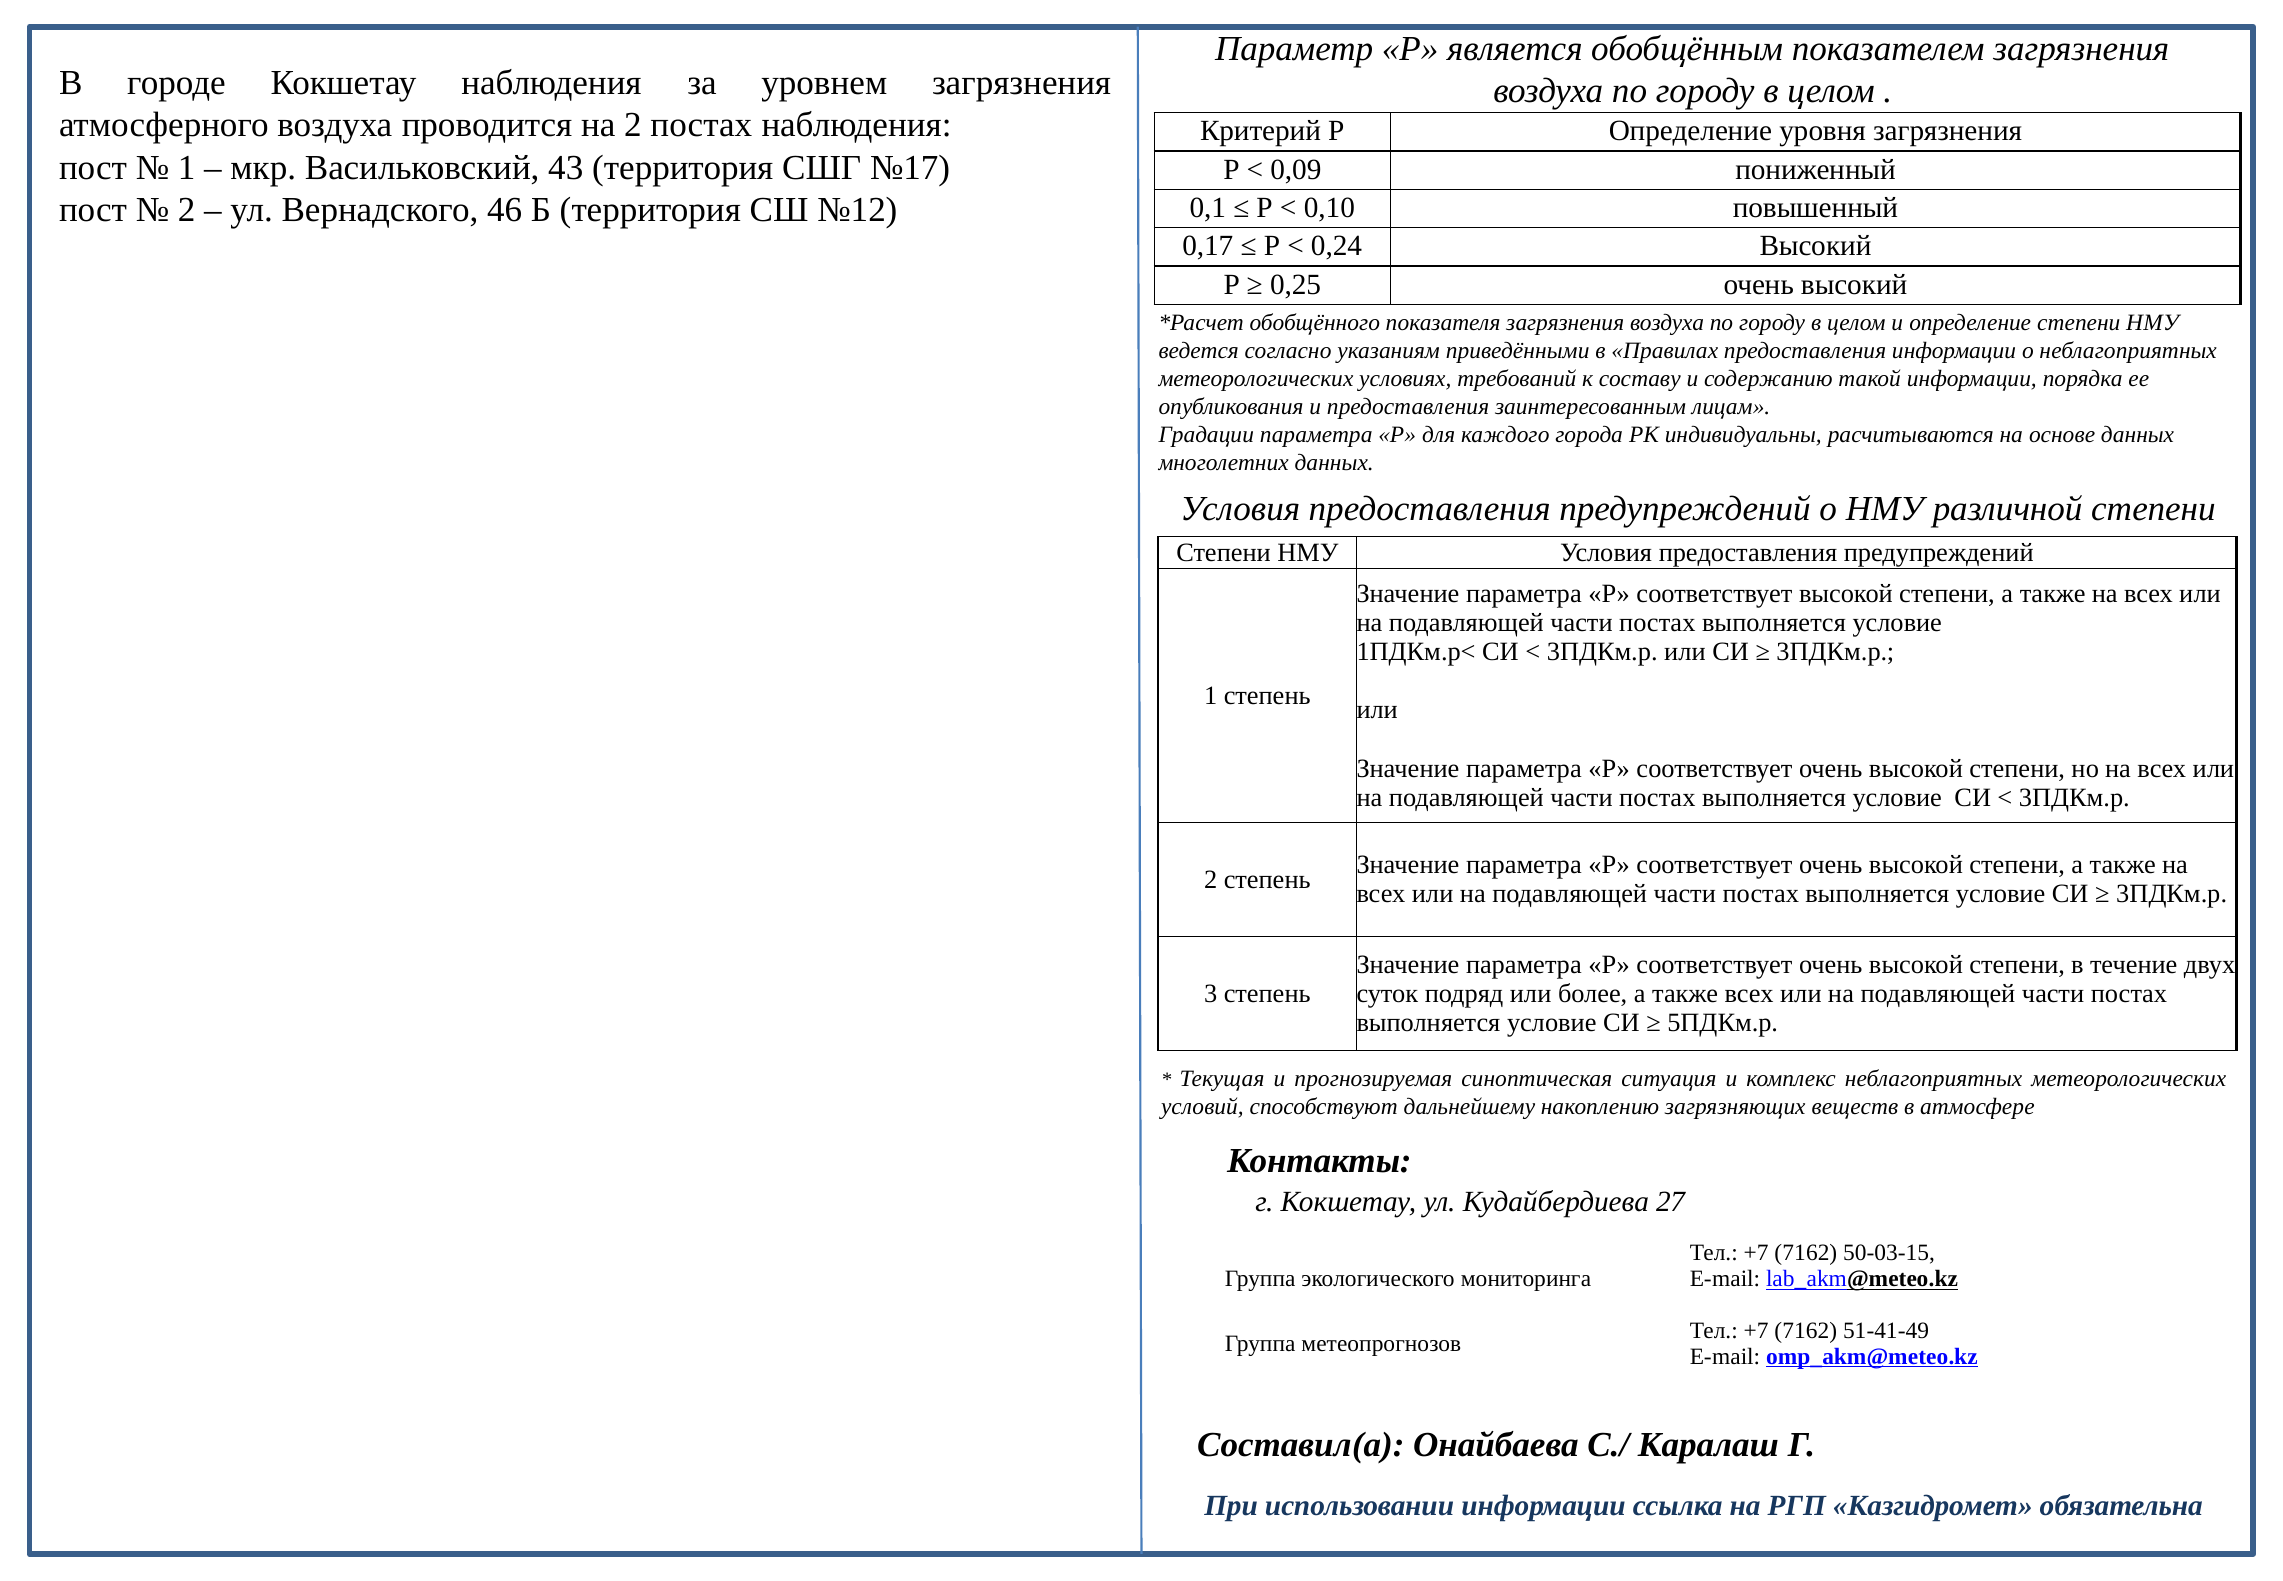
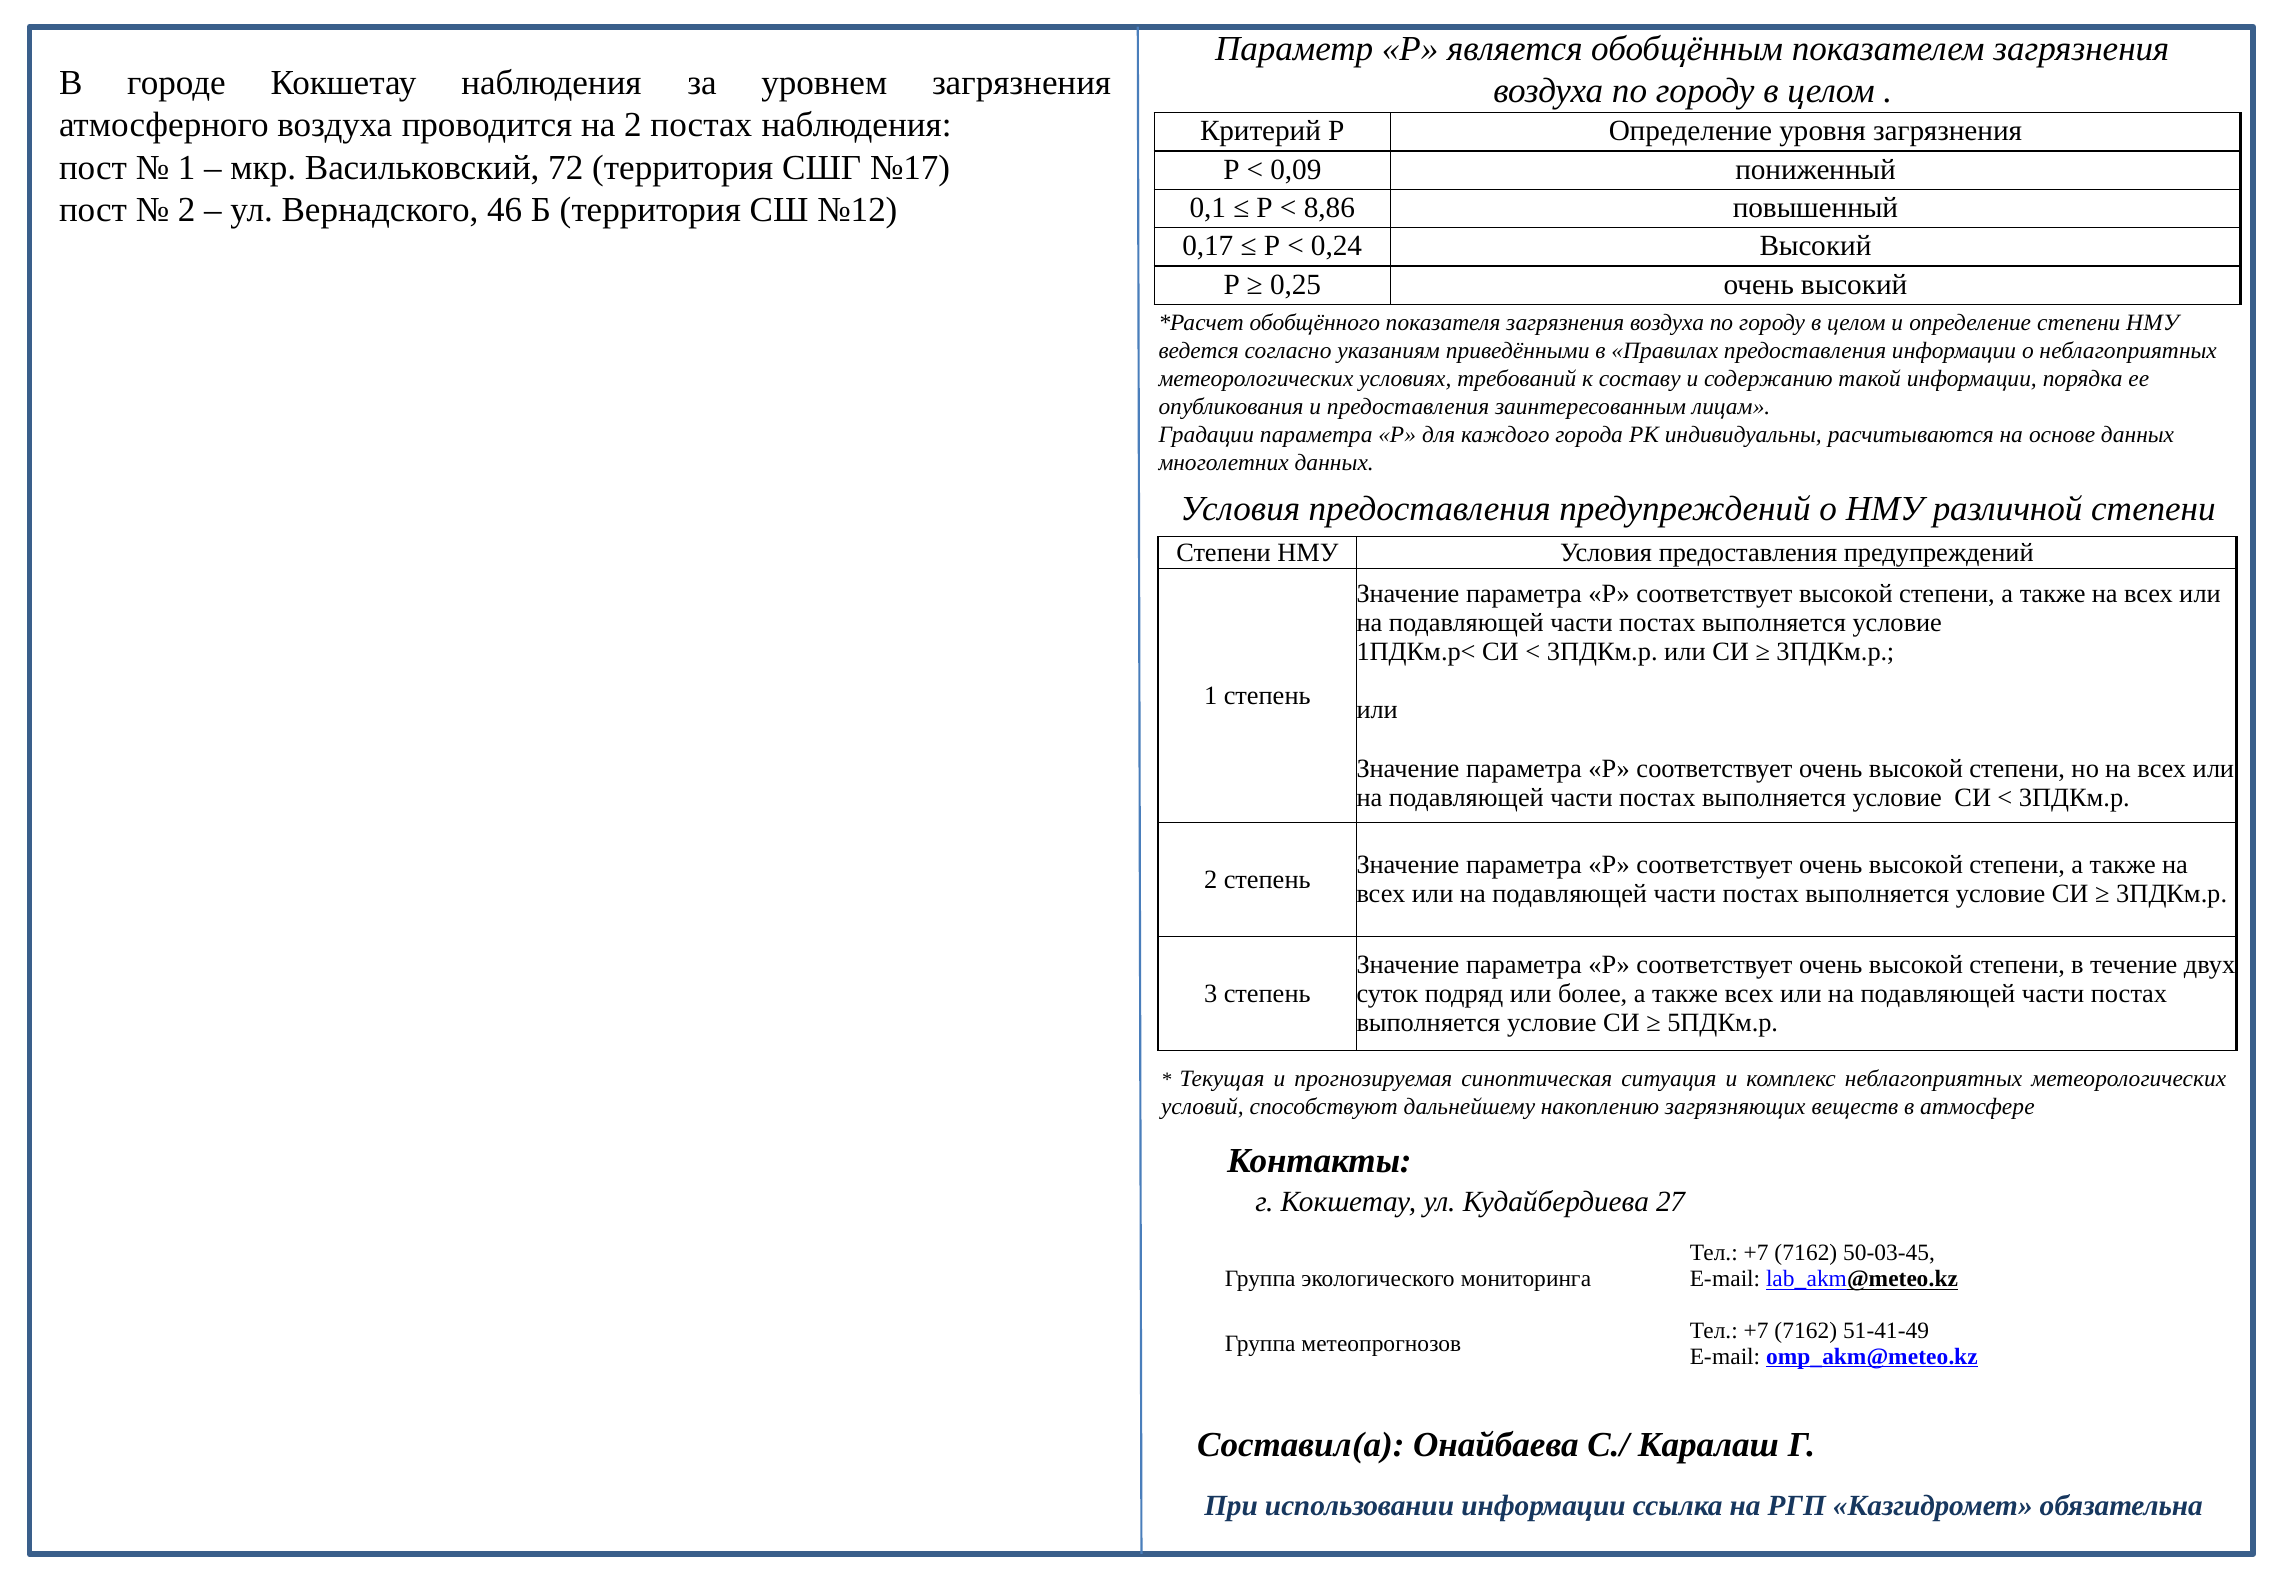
43: 43 -> 72 (566, 167)
0,10: 0,10 -> 8,86 (1329, 208)
50-03-15: 50-03-15 -> 50-03-45 (1889, 1253)
